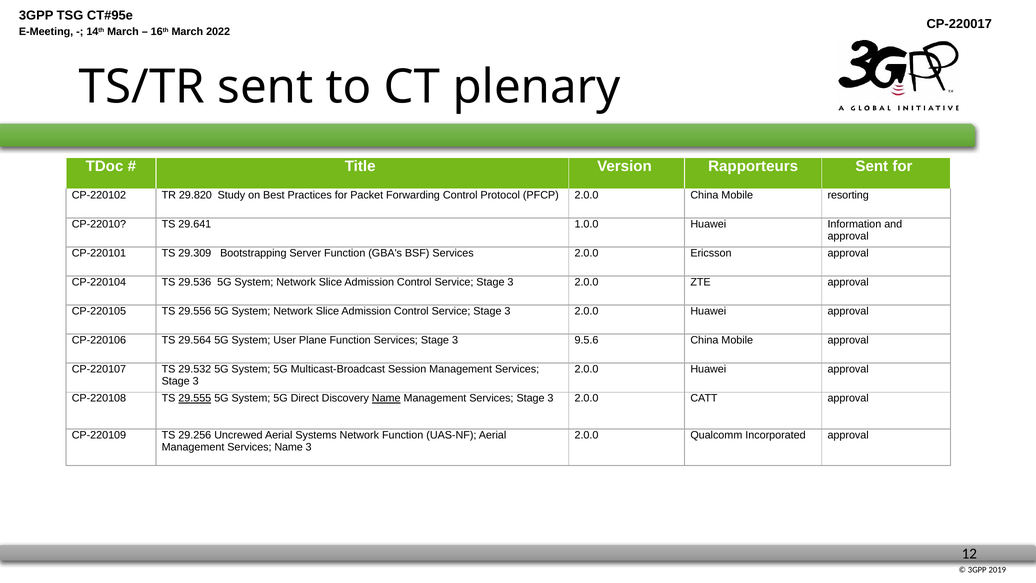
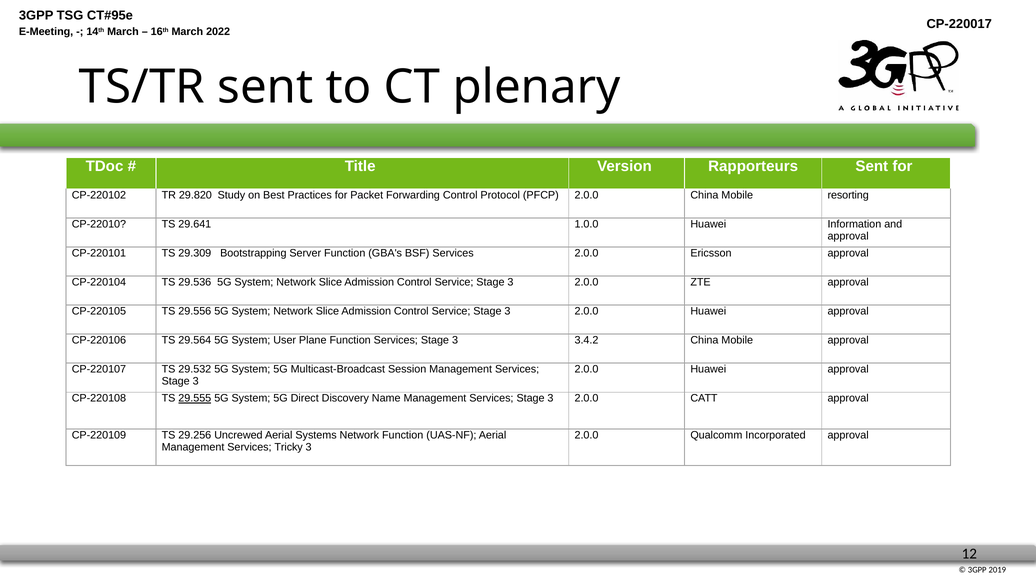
9.5.6: 9.5.6 -> 3.4.2 (586, 340)
Name underline: present -> none (386, 398)
Services Name: Name -> Tricky (289, 447)
